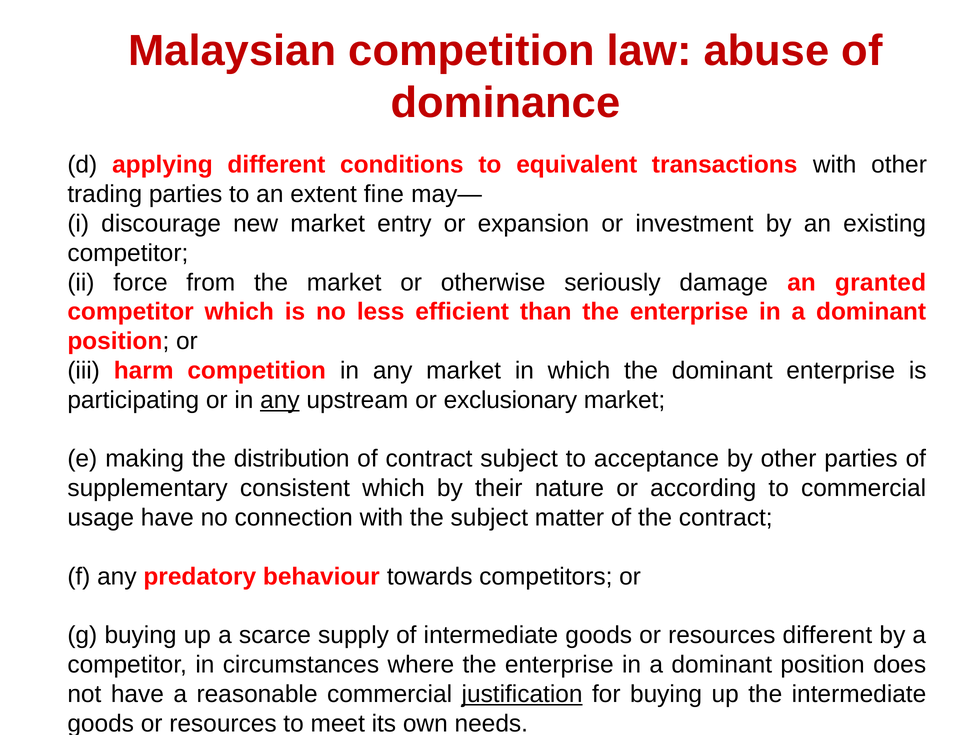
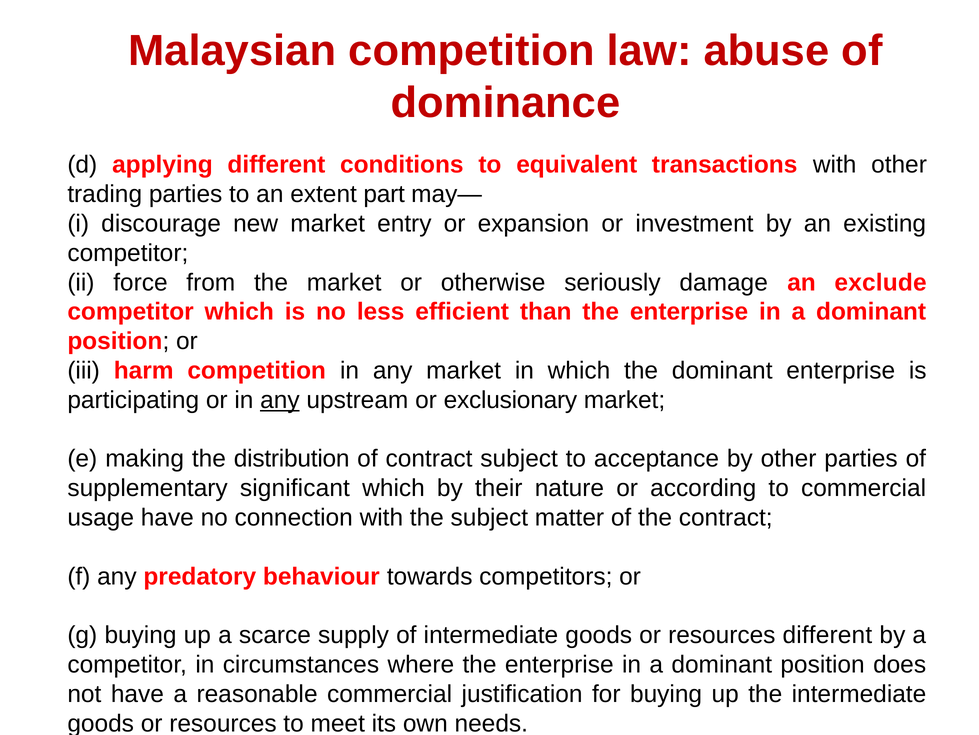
fine: fine -> part (384, 194)
granted: granted -> exclude (881, 282)
consistent: consistent -> significant (295, 488)
justification underline: present -> none (522, 693)
